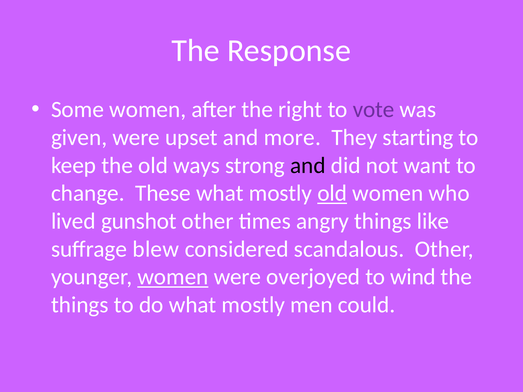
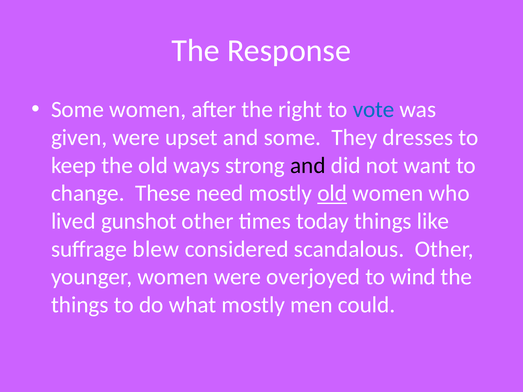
vote colour: purple -> blue (374, 110)
and more: more -> some (292, 138)
starting: starting -> dresses (418, 138)
These what: what -> need (220, 193)
angry: angry -> today (323, 221)
women underline: present -> none (173, 277)
